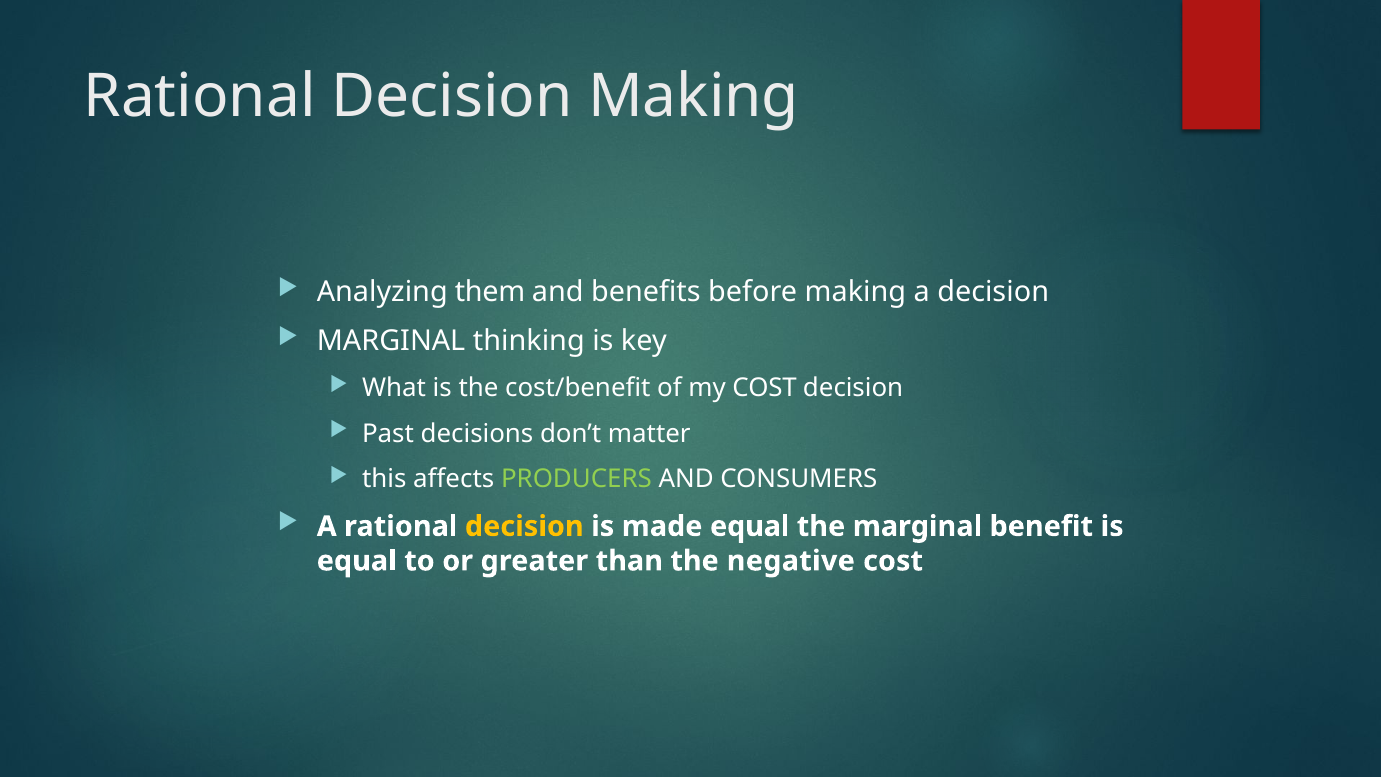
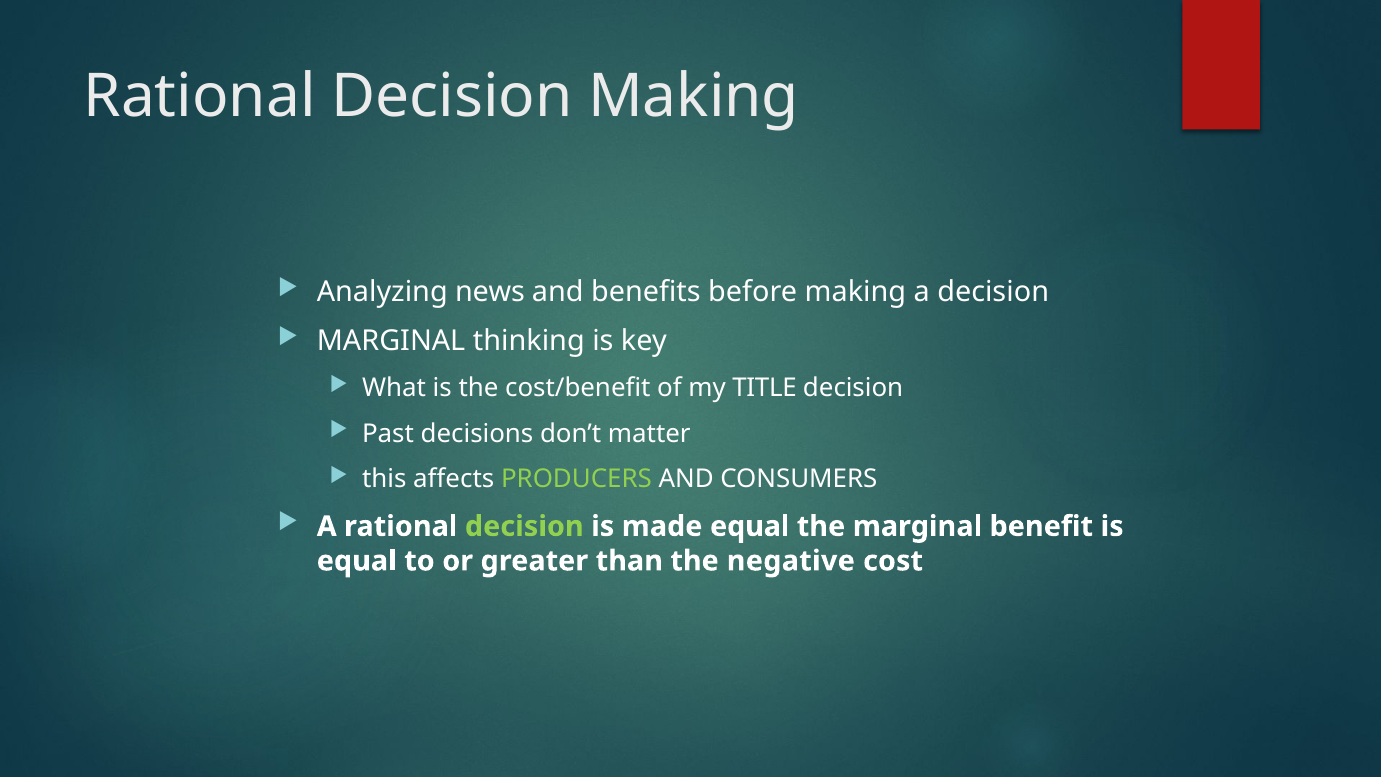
them: them -> news (490, 292)
my COST: COST -> TITLE (765, 388)
decision colour: yellow -> light green (524, 526)
